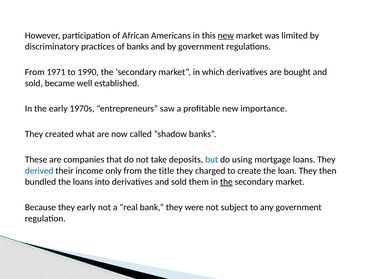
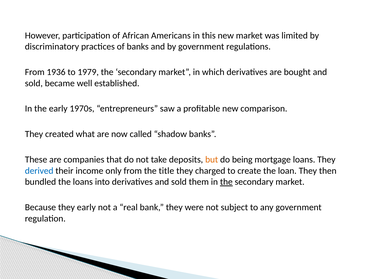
new underline: present -> none (226, 36)
1971: 1971 -> 1936 (56, 72)
1990: 1990 -> 1979 (88, 72)
importance: importance -> comparison (264, 109)
but colour: blue -> orange (212, 160)
using: using -> being (242, 160)
